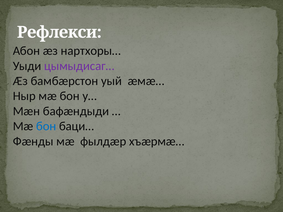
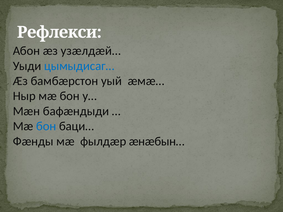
нартхоры…: нартхоры… -> узæлдæй… (91, 51)
цымыдисаг… colour: purple -> blue (79, 66)
хъæрмæ…: хъæрмæ… -> æнæбын… (157, 141)
